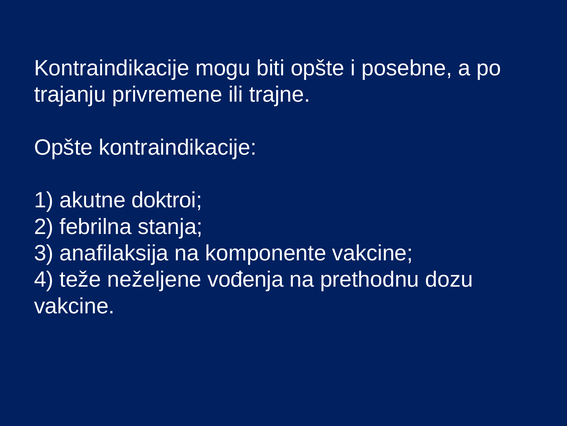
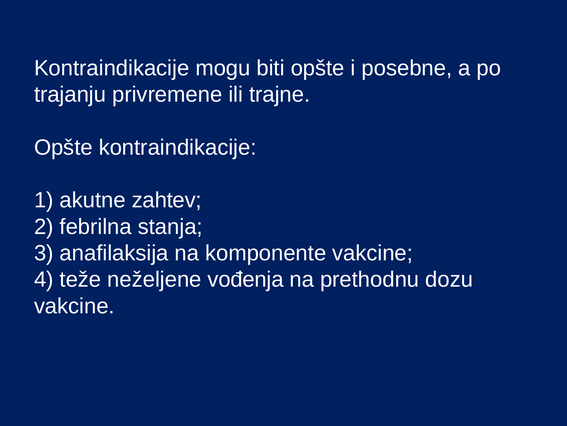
doktroi: doktroi -> zahtev (167, 200)
